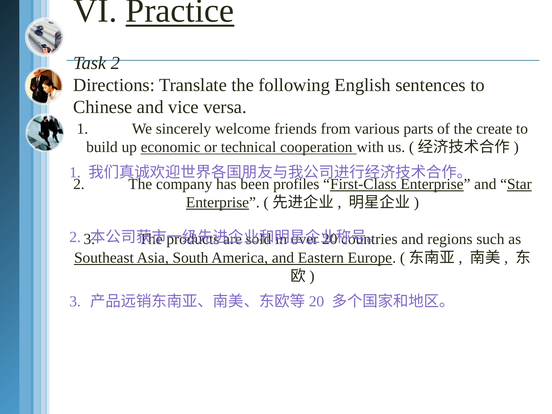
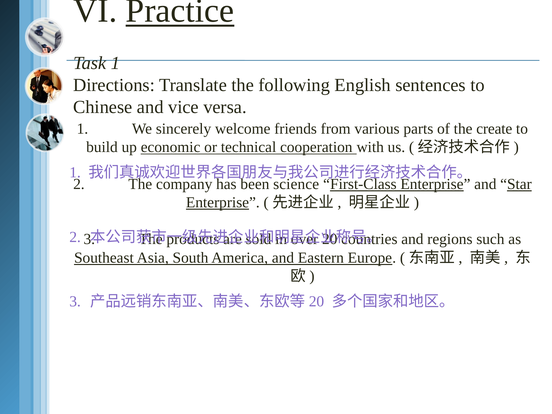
Task 2: 2 -> 1 (115, 63)
profiles: profiles -> science (296, 184)
